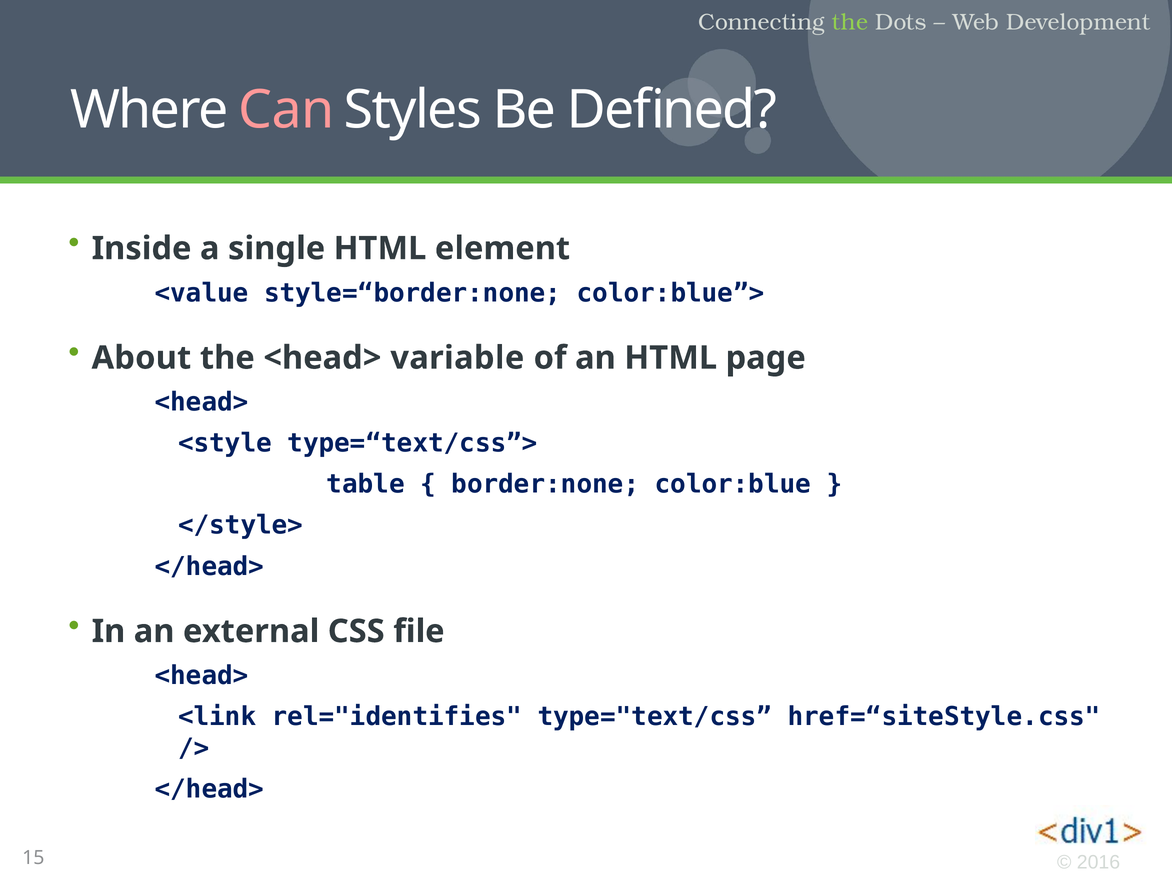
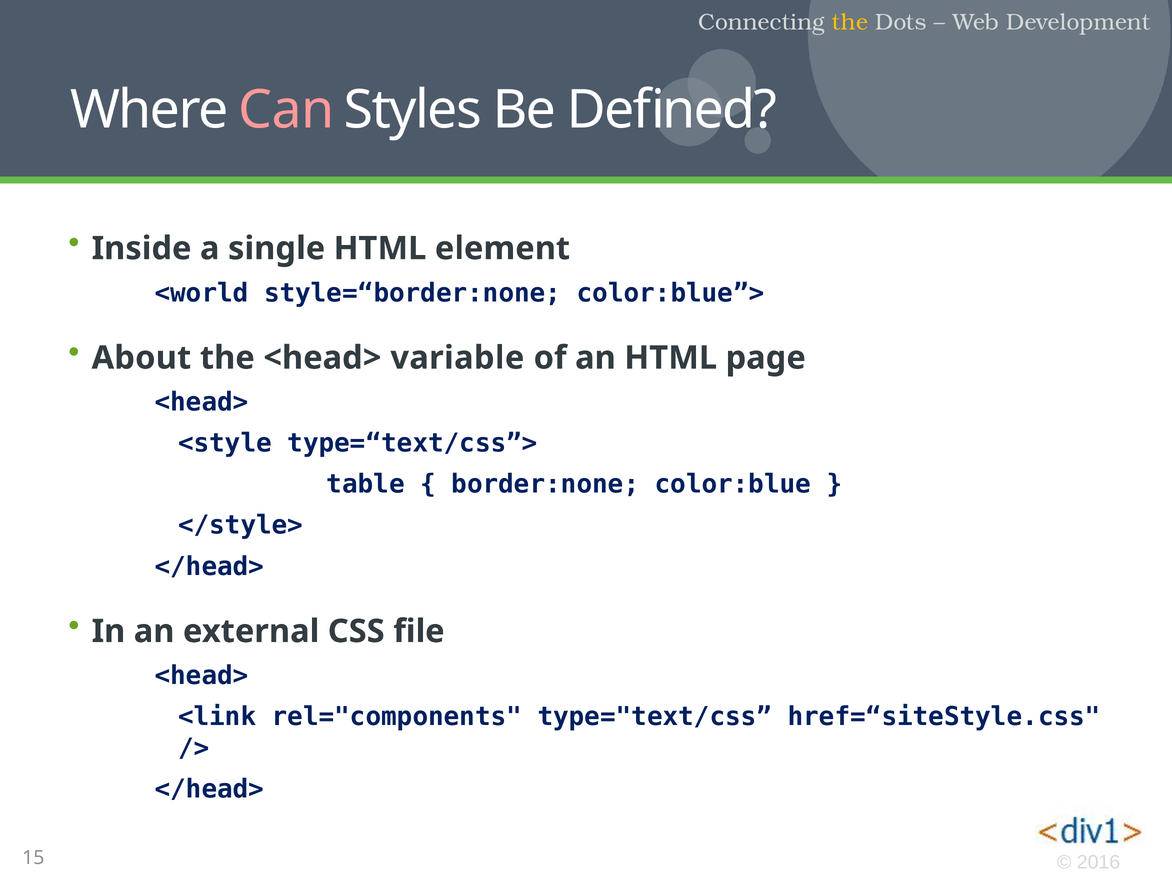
the colour: light green -> yellow (850, 22)
<value: <value -> <world (202, 293)
rel="identifies: rel="identifies -> rel="components (397, 717)
